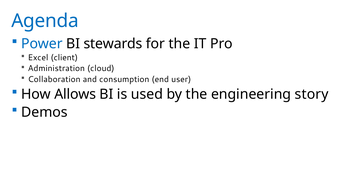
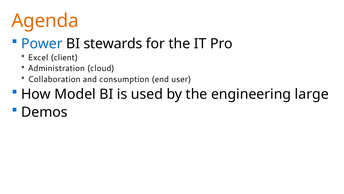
Agenda colour: blue -> orange (45, 21)
Allows: Allows -> Model (75, 94)
story: story -> large (312, 94)
